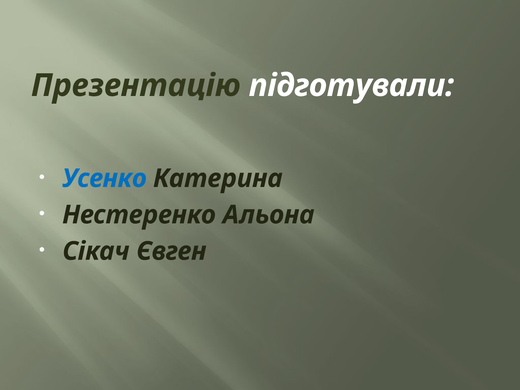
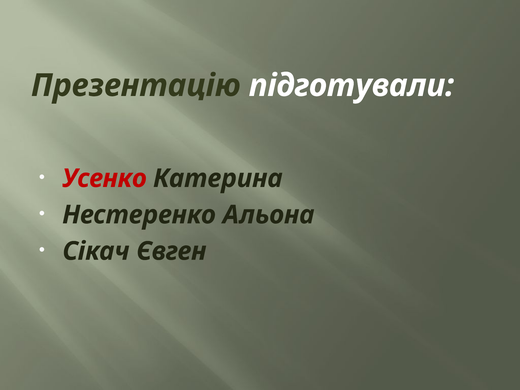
Усенко colour: blue -> red (104, 178)
